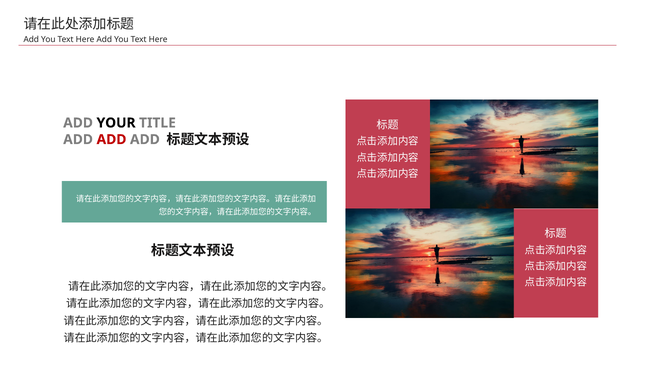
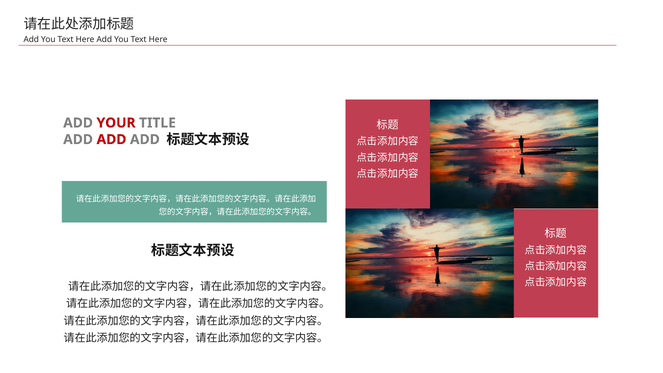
YOUR colour: black -> red (116, 123)
